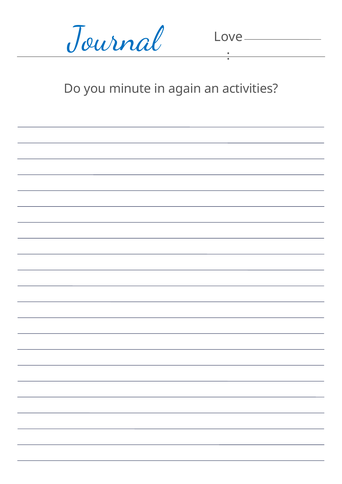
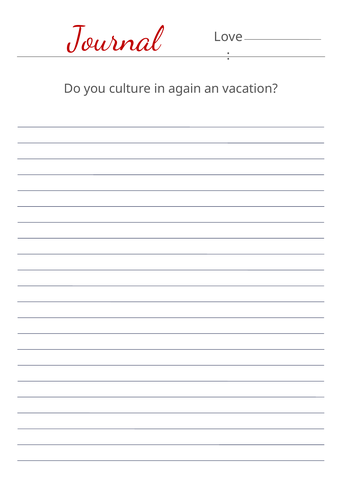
Journal colour: blue -> red (114, 39)
minute: minute -> culture (130, 89)
activities: activities -> vacation (250, 89)
